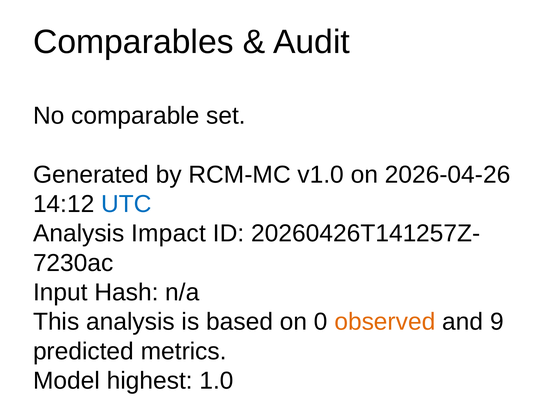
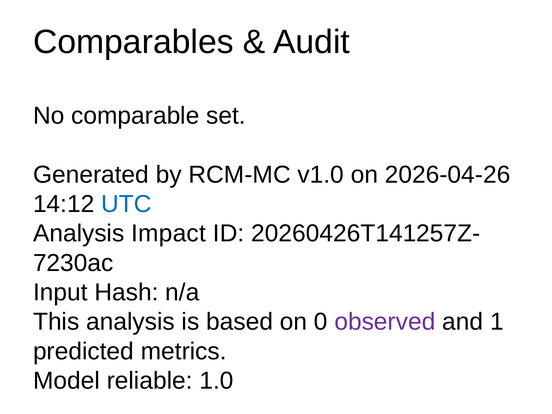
observed colour: orange -> purple (385, 322)
9: 9 -> 1 (497, 322)
highest: highest -> reliable (150, 381)
